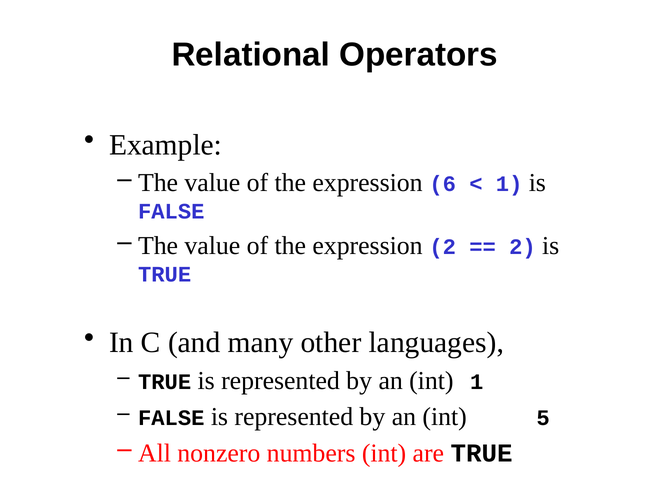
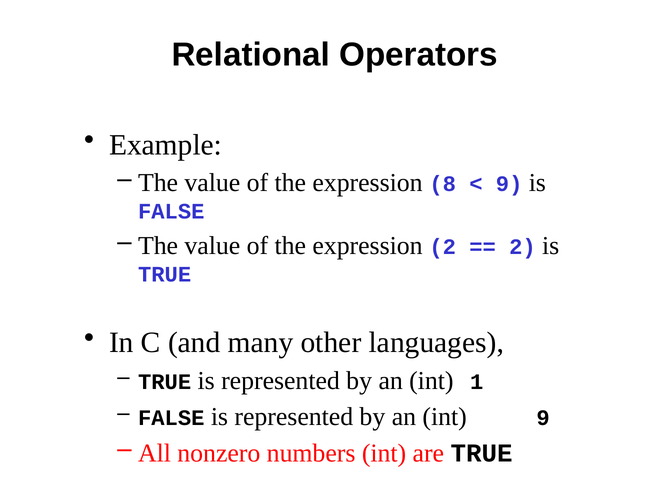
6: 6 -> 8 (443, 184)
1: 1 -> 9 (509, 184)
int 5: 5 -> 9 (543, 418)
